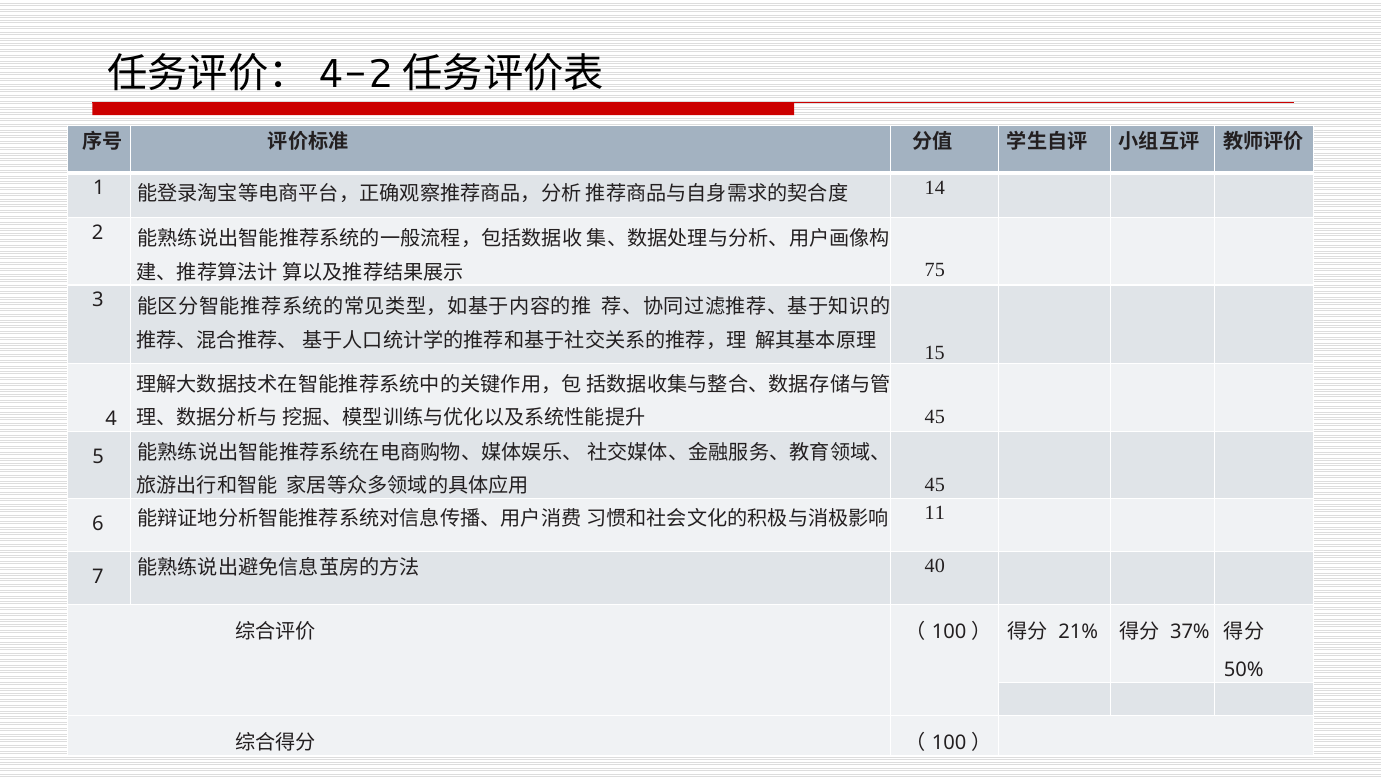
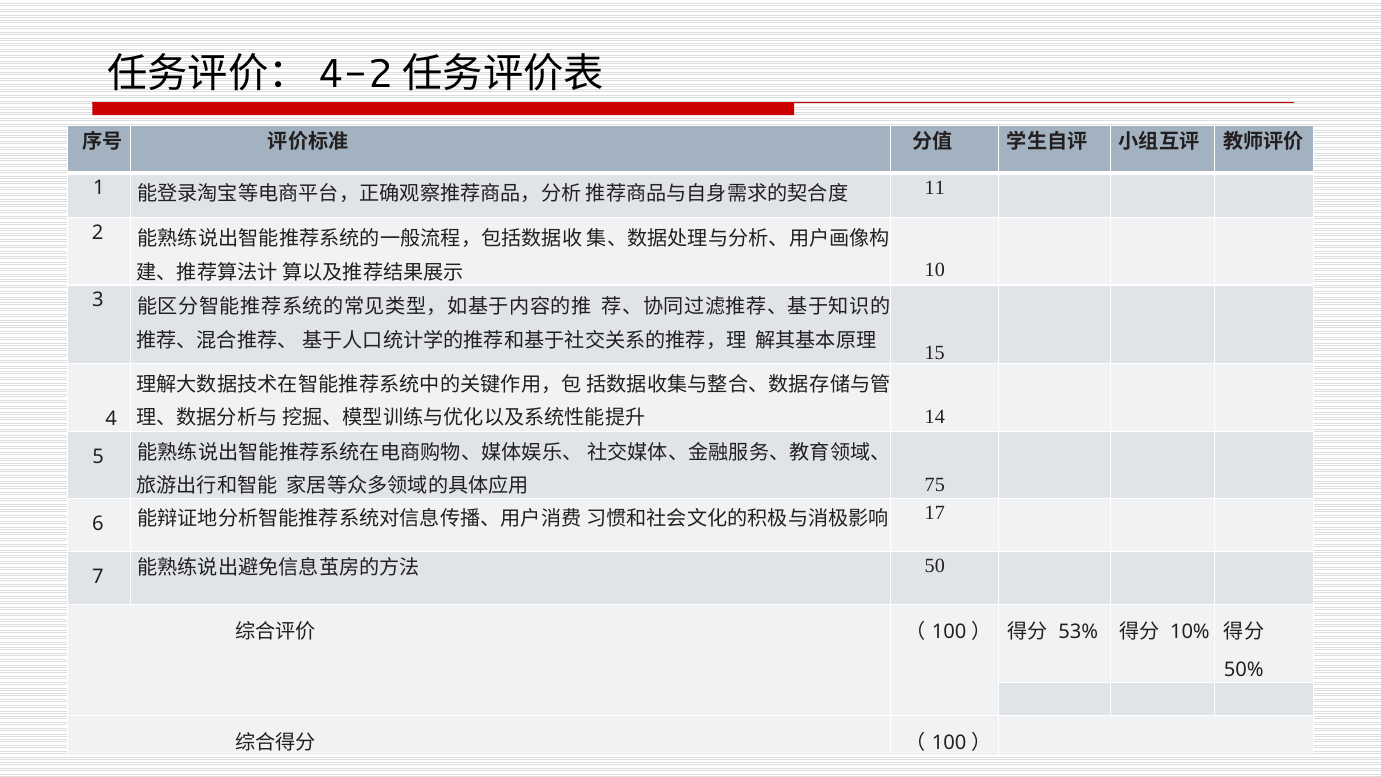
14: 14 -> 11 (935, 187)
75: 75 -> 10 (935, 270)
45: 45 -> 14 (935, 417)
45: 45 -> 75 (935, 485)
11: 11 -> 17 (935, 513)
40: 40 -> 50 (935, 566)
21%: 21% -> 53% (1078, 632)
37%: 37% -> 10% (1190, 632)
